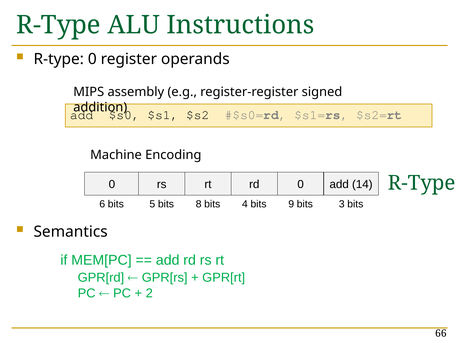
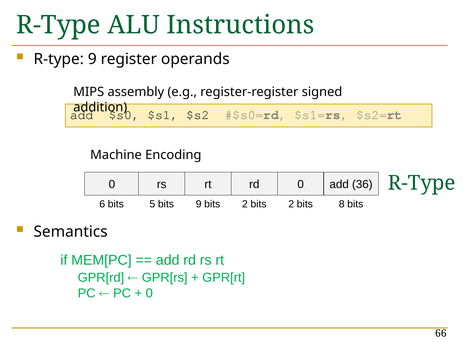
R-type 0: 0 -> 9 (92, 59)
14: 14 -> 36 (362, 185)
bits 8: 8 -> 9 (199, 204)
4: 4 -> 2 (245, 204)
9: 9 -> 2 (291, 204)
3: 3 -> 8 (342, 204)
2: 2 -> 0 (149, 293)
